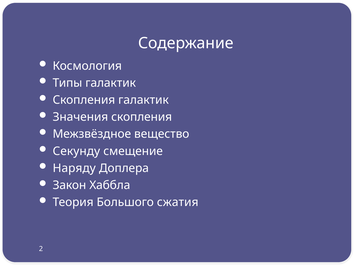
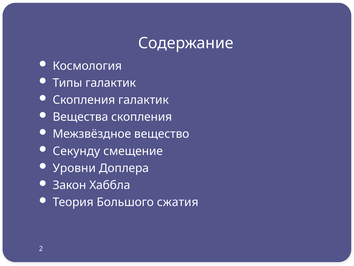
Значения: Значения -> Вещества (80, 117)
Наряду: Наряду -> Уровни (74, 168)
